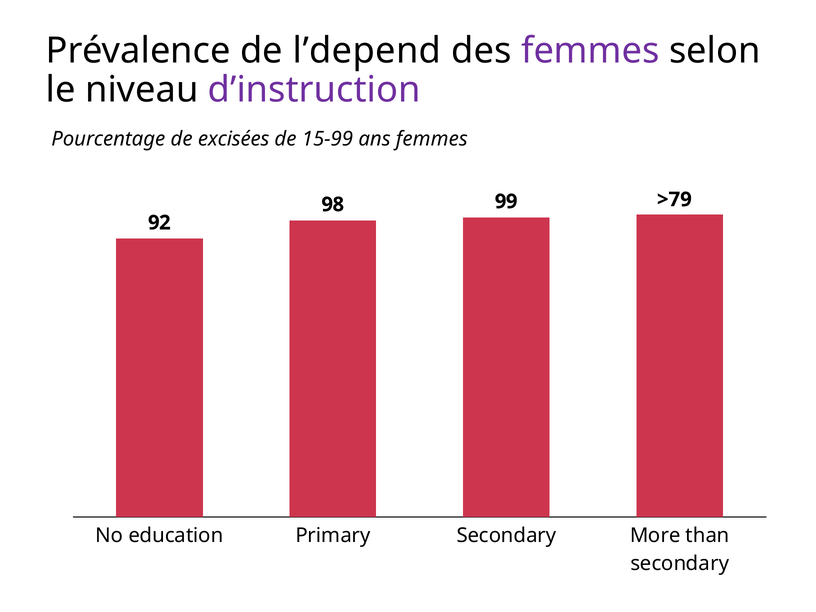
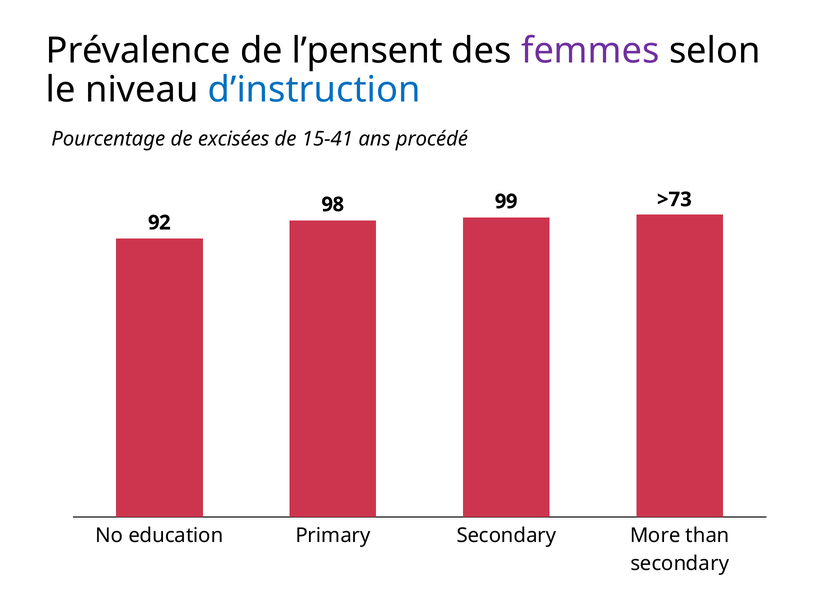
l’depend: l’depend -> l’pensent (367, 51)
d’instruction colour: purple -> blue (314, 90)
15-99: 15-99 -> 15-41 (327, 139)
ans femmes: femmes -> procédé (432, 139)
>79: >79 -> >73 (674, 199)
